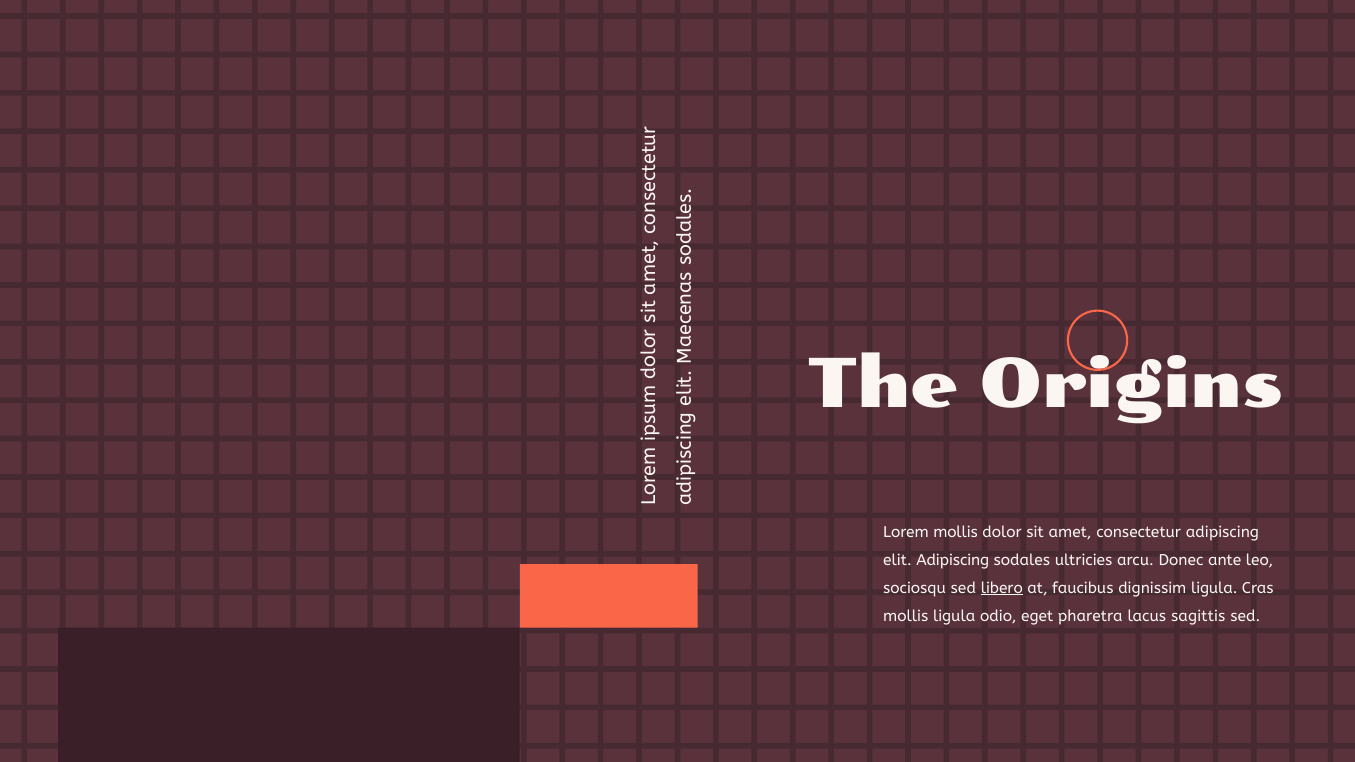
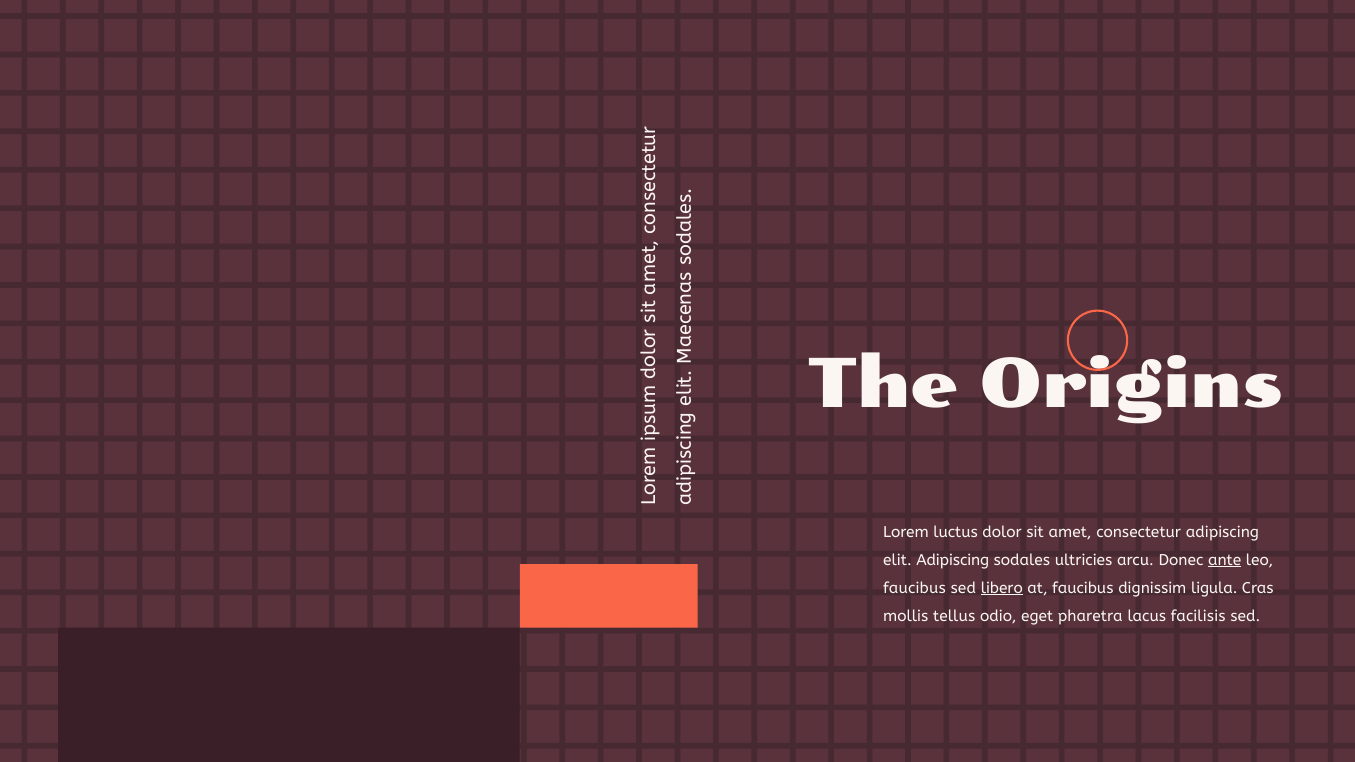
Lorem mollis: mollis -> luctus (956, 532)
ante underline: none -> present (1225, 560)
sociosqu: sociosqu -> faucibus (915, 588)
mollis ligula: ligula -> tellus (954, 616)
sagittis: sagittis -> facilisis (1198, 616)
